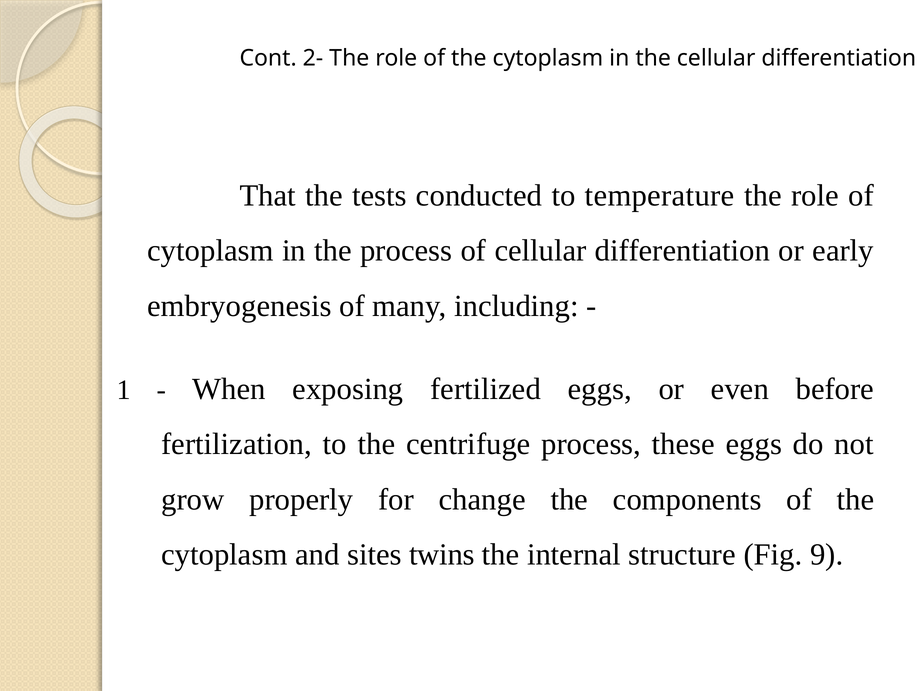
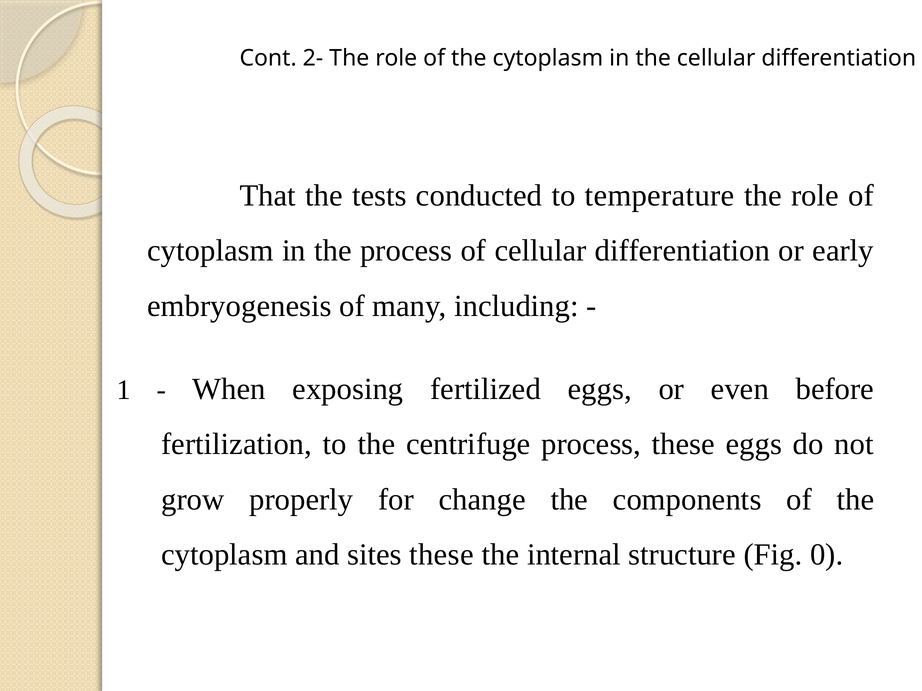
sites twins: twins -> these (442, 555)
9: 9 -> 0 (827, 555)
